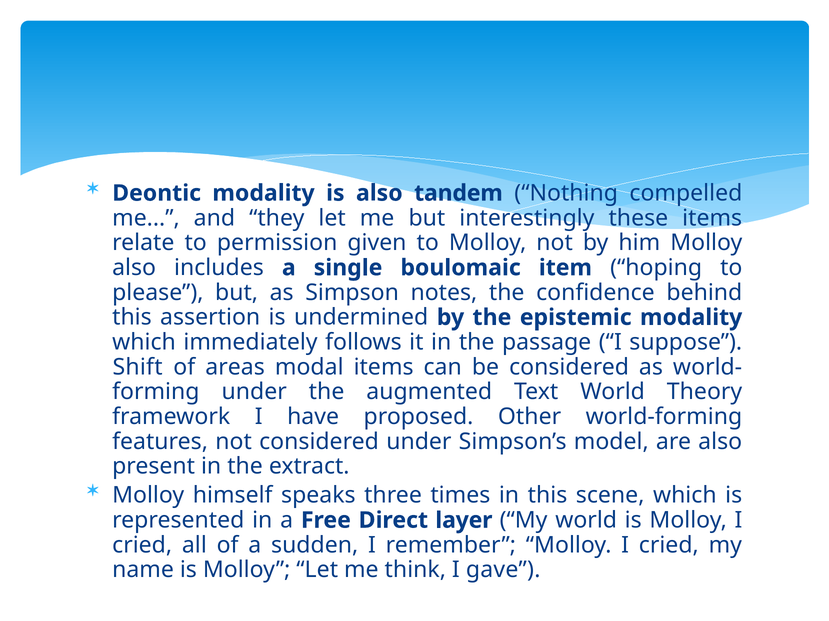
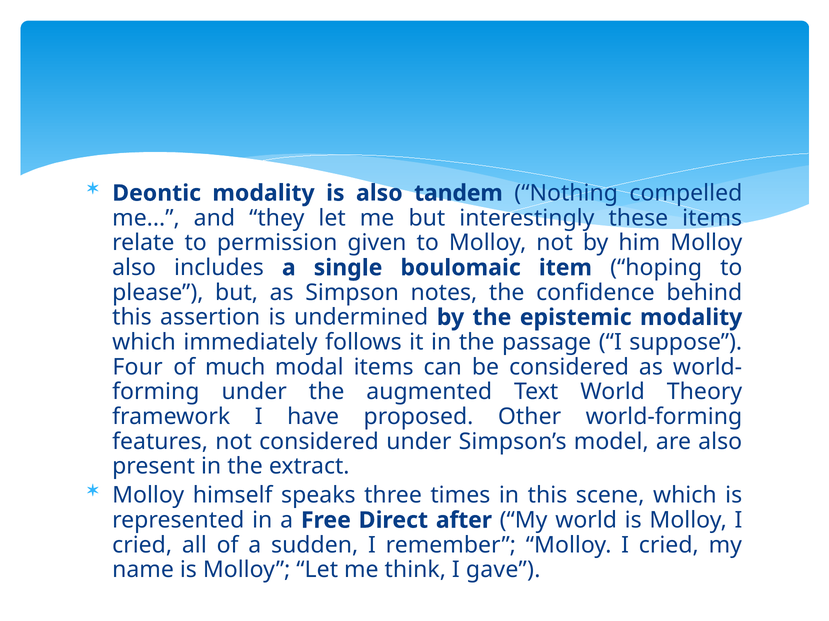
Shift: Shift -> Four (138, 367)
areas: areas -> much (235, 367)
layer: layer -> after (464, 521)
